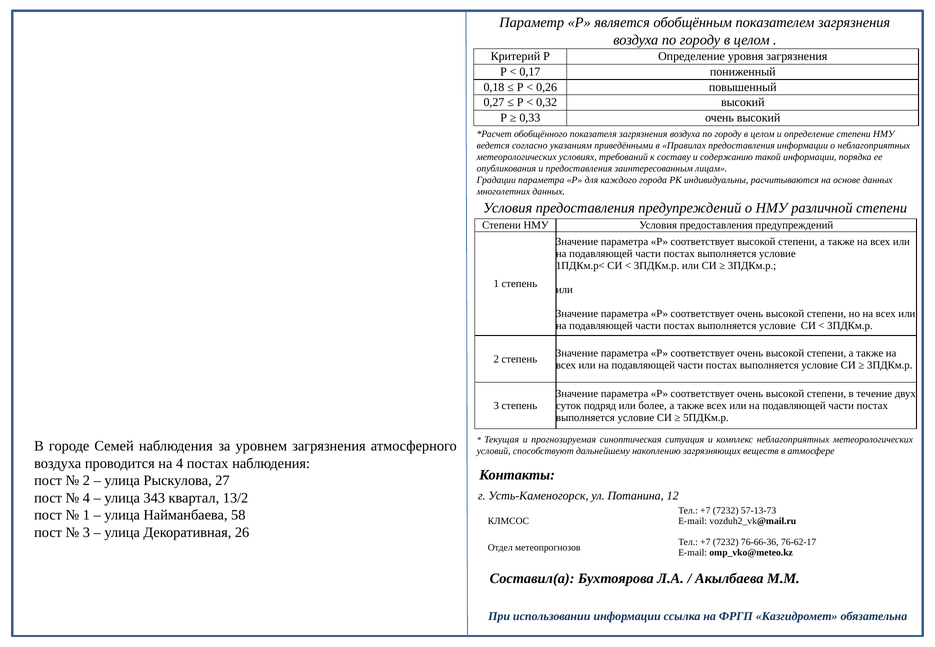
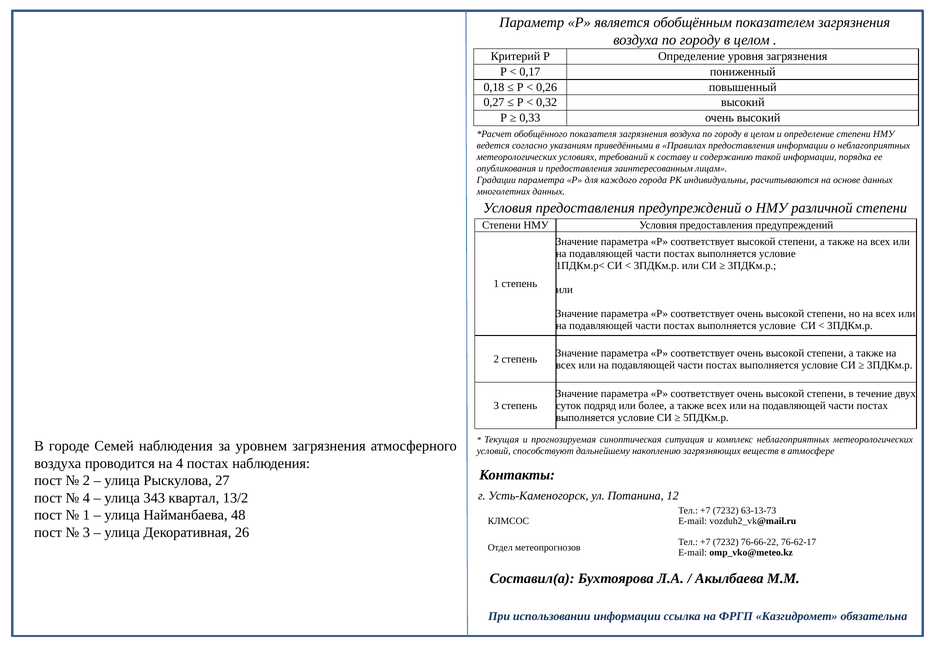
57-13-73: 57-13-73 -> 63-13-73 (759, 511)
58: 58 -> 48 (238, 515)
76-66-36: 76-66-36 -> 76-66-22 (760, 542)
